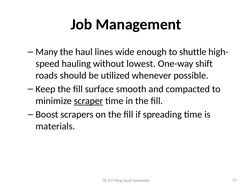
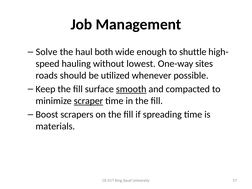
Many: Many -> Solve (47, 52)
lines: lines -> both (104, 52)
shift: shift -> sites (204, 64)
smooth underline: none -> present (131, 89)
